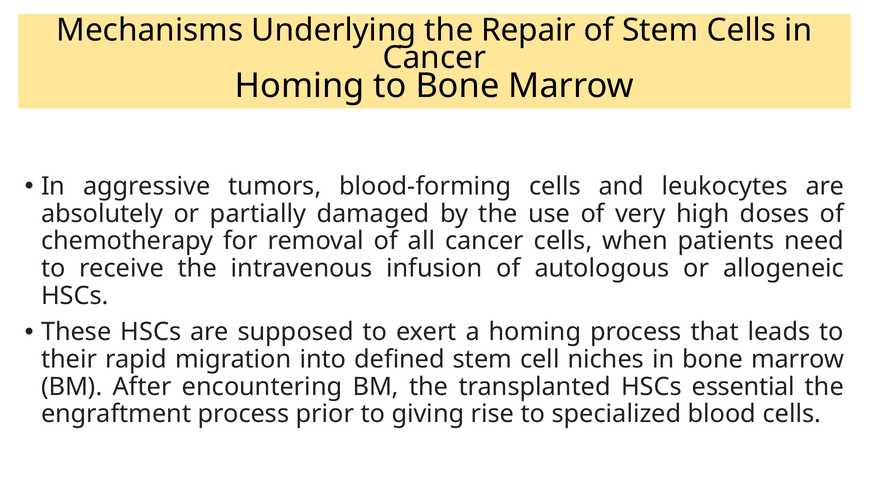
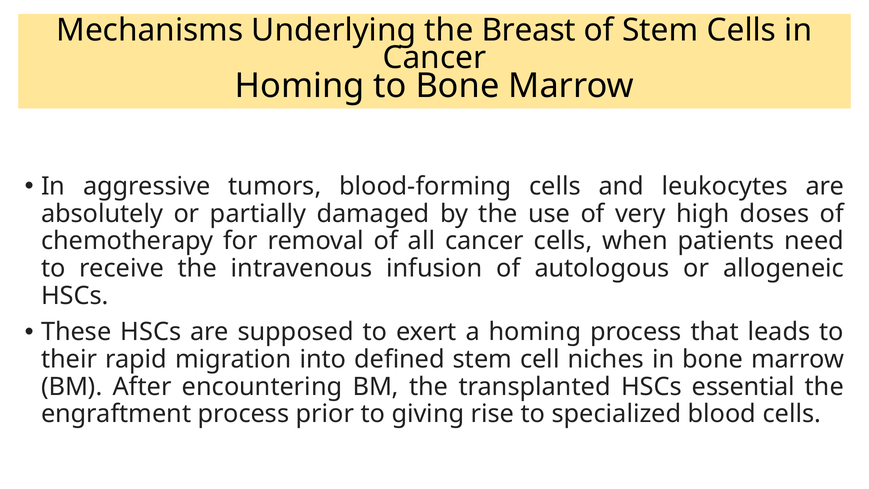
Repair: Repair -> Breast (529, 30)
